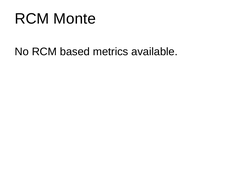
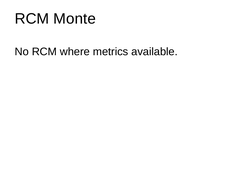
based: based -> where (75, 52)
